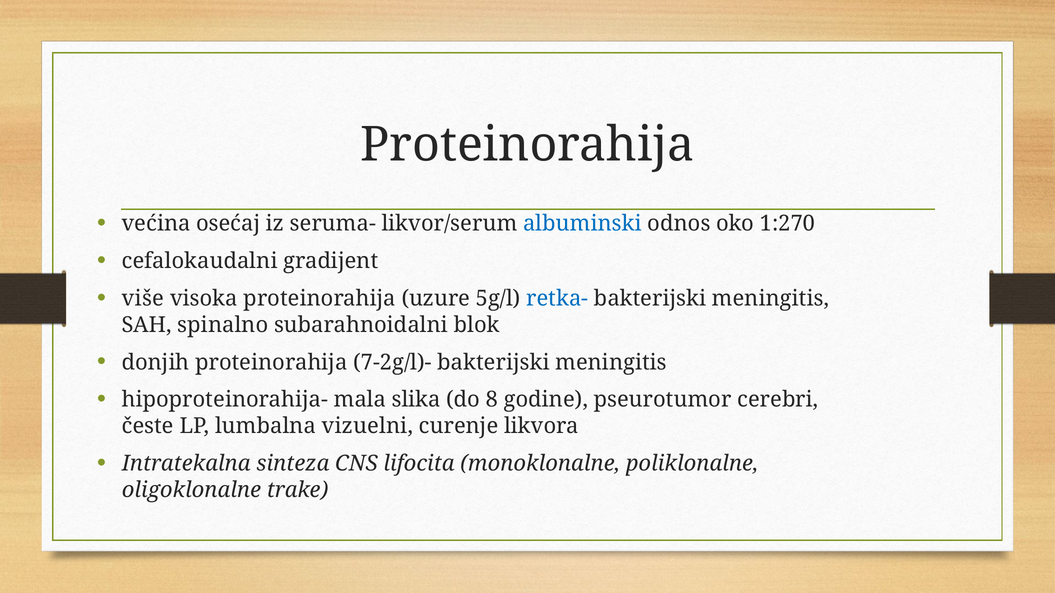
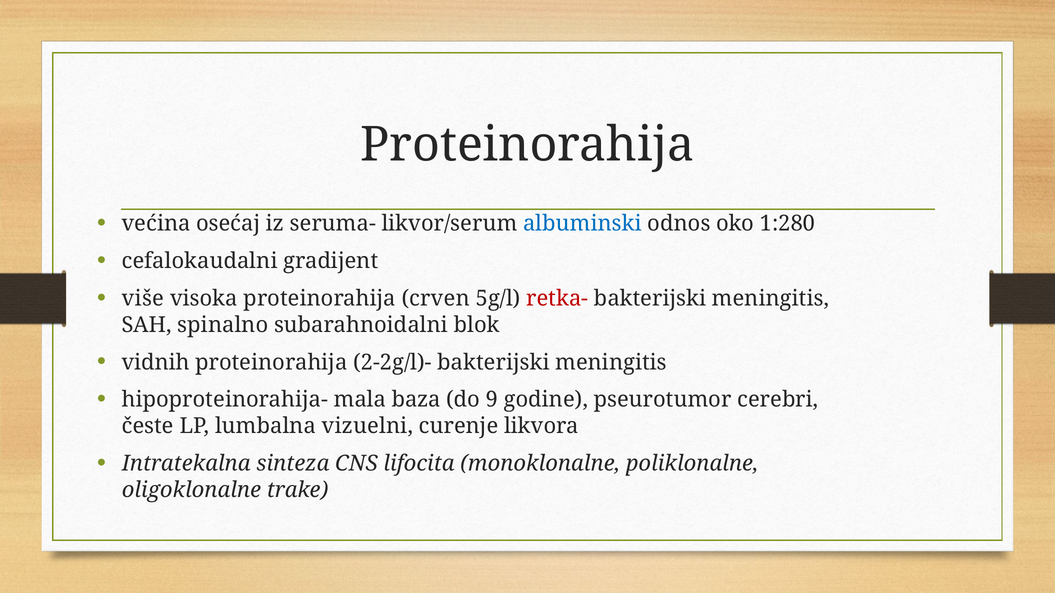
1:270: 1:270 -> 1:280 (788, 224)
uzure: uzure -> crven (436, 299)
retka- colour: blue -> red (557, 299)
donjih: donjih -> vidnih (156, 363)
7-2g/l)-: 7-2g/l)- -> 2-2g/l)- (392, 363)
slika: slika -> baza (416, 400)
8: 8 -> 9 (492, 400)
